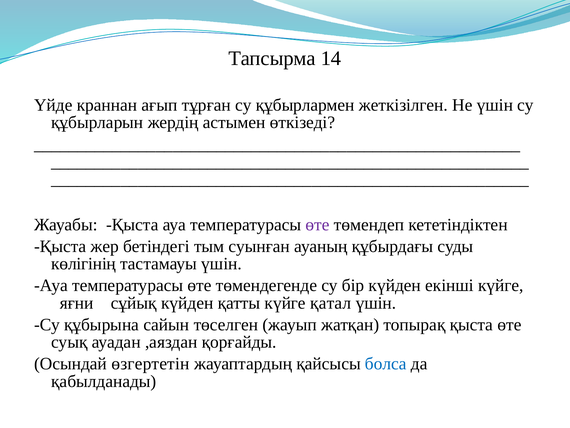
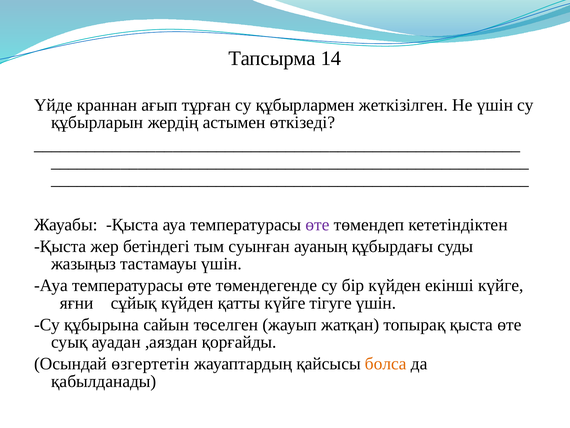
көлігінің: көлігінің -> жазыңыз (84, 263)
қатал: қатал -> тігуге (331, 303)
болса colour: blue -> orange (386, 363)
